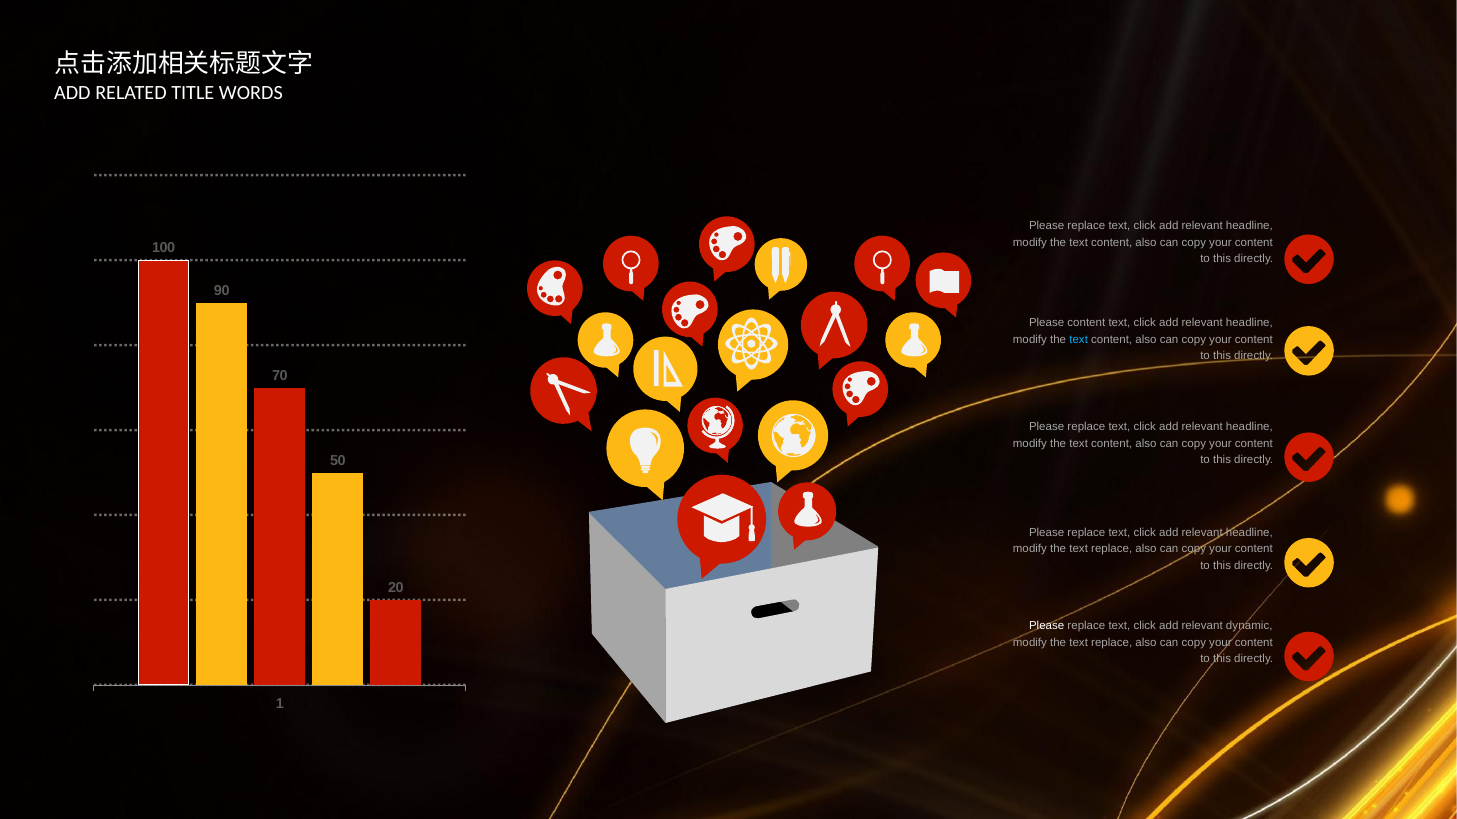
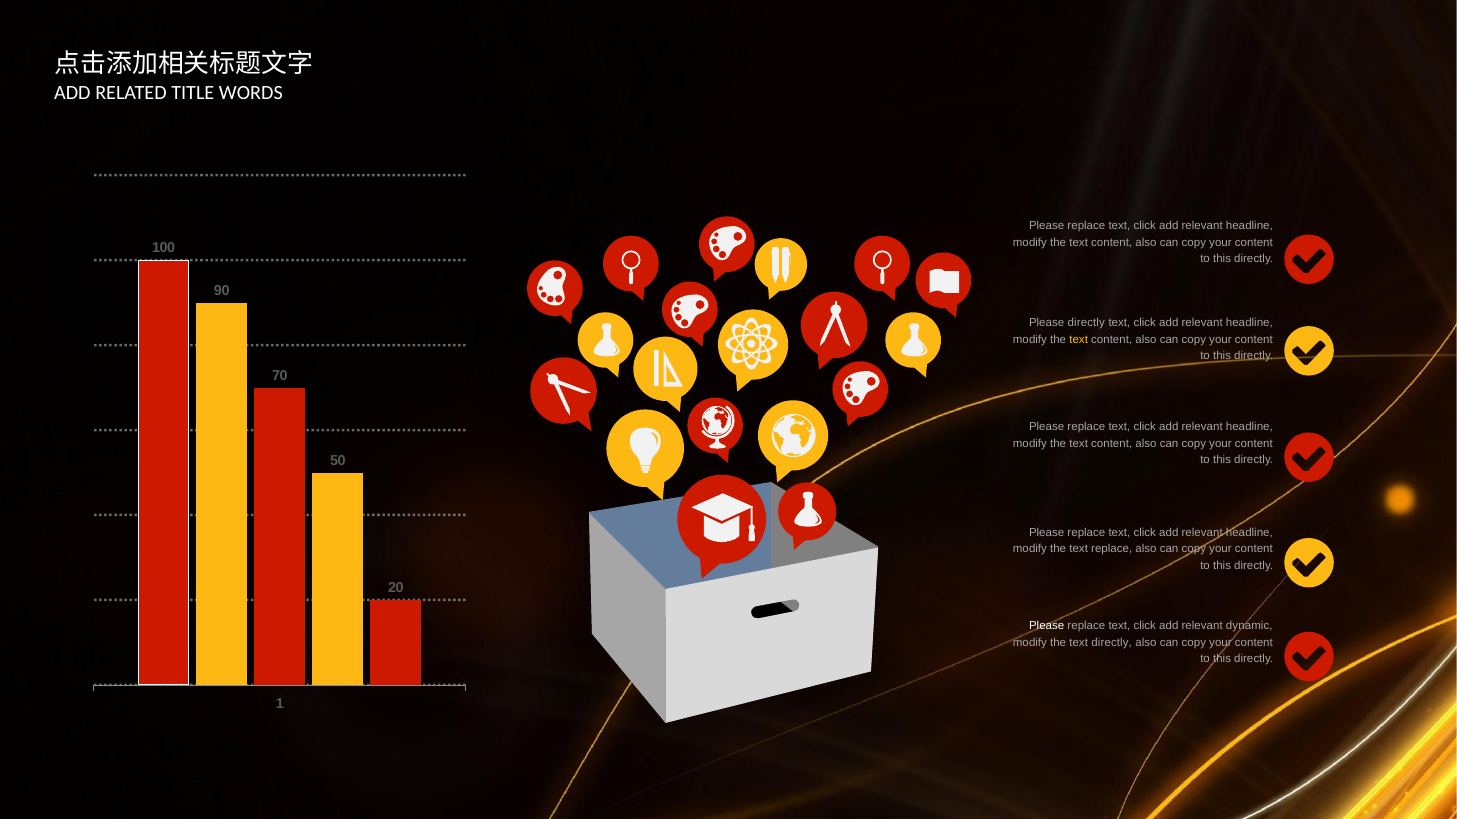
Please content: content -> directly (1086, 323)
text colour: light blue -> yellow (1079, 340)
replace: replace -> directly (1112, 643)
